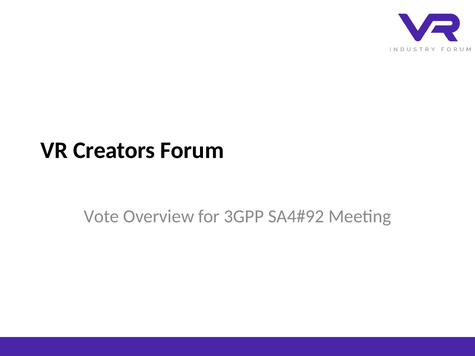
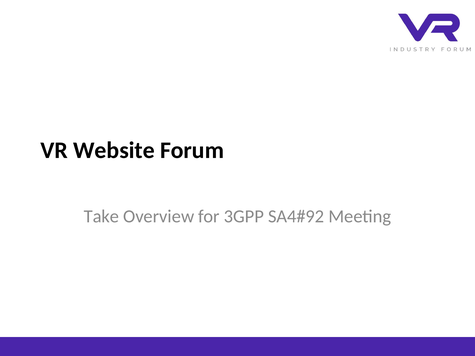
Creators: Creators -> Website (114, 151)
Vote: Vote -> Take (101, 217)
